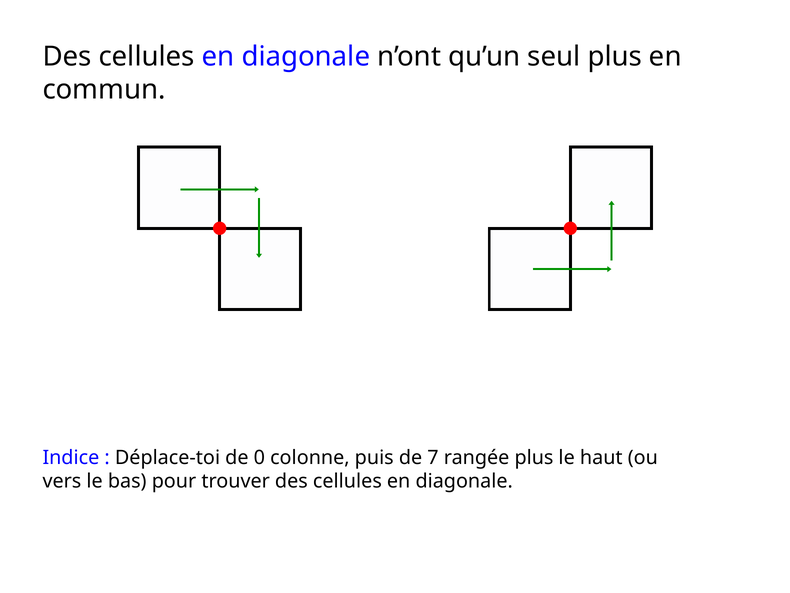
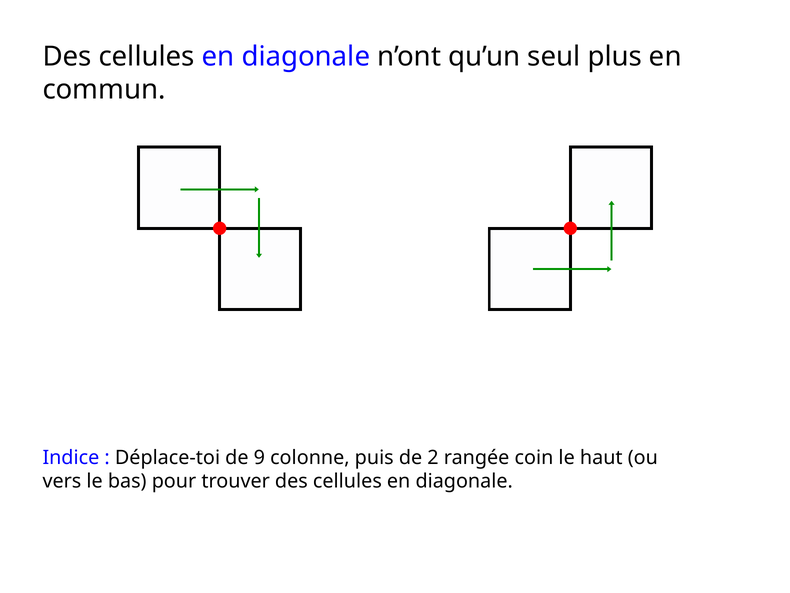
0: 0 -> 9 (259, 457)
7: 7 -> 2 (433, 457)
rangée plus: plus -> coin (534, 457)
